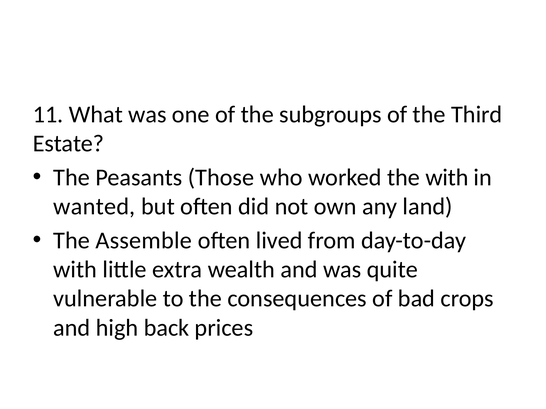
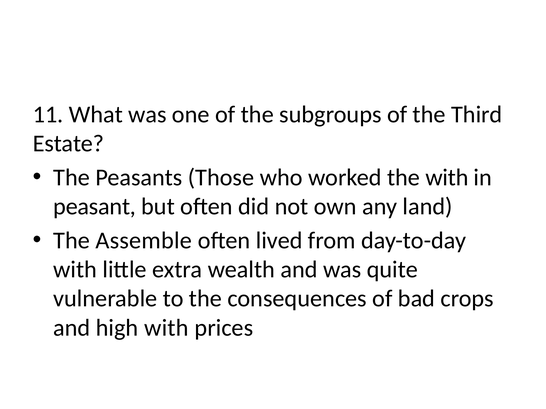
wanted: wanted -> peasant (95, 207)
high back: back -> with (166, 328)
